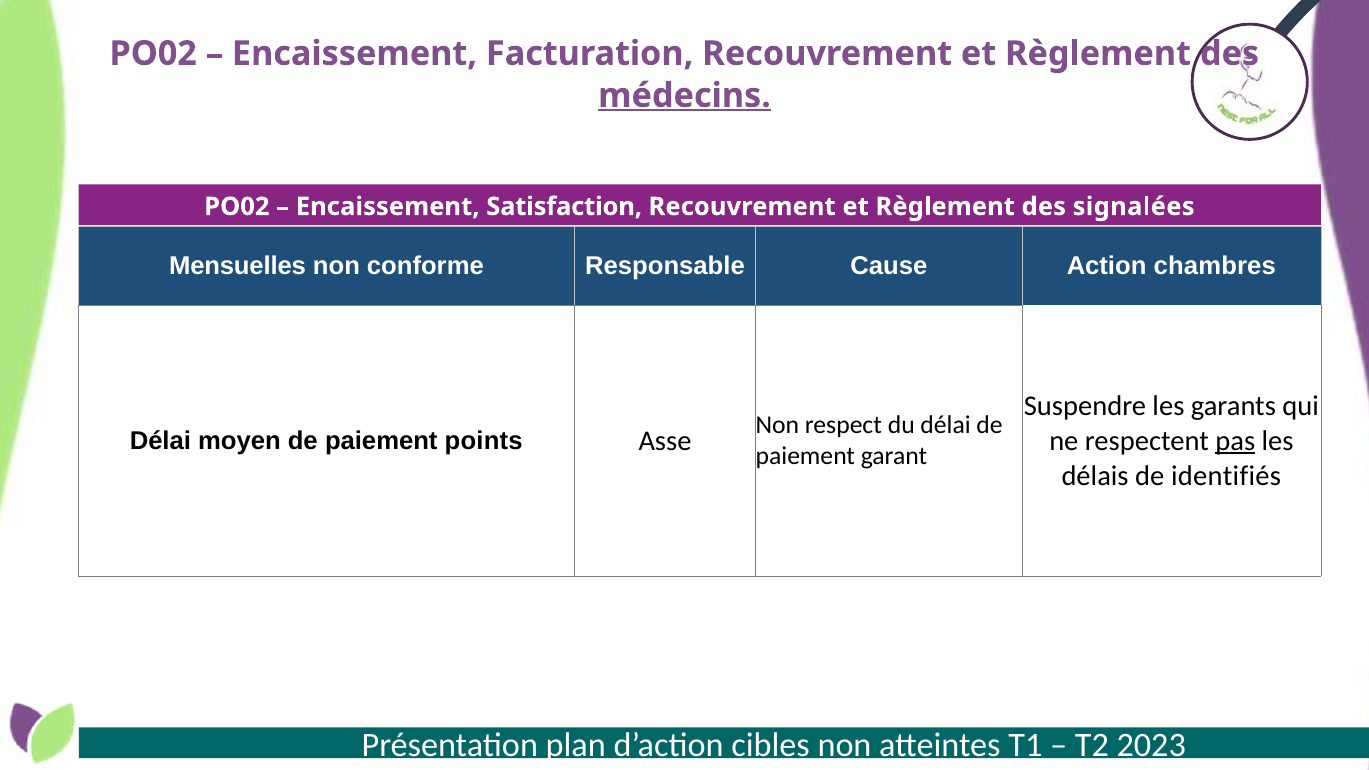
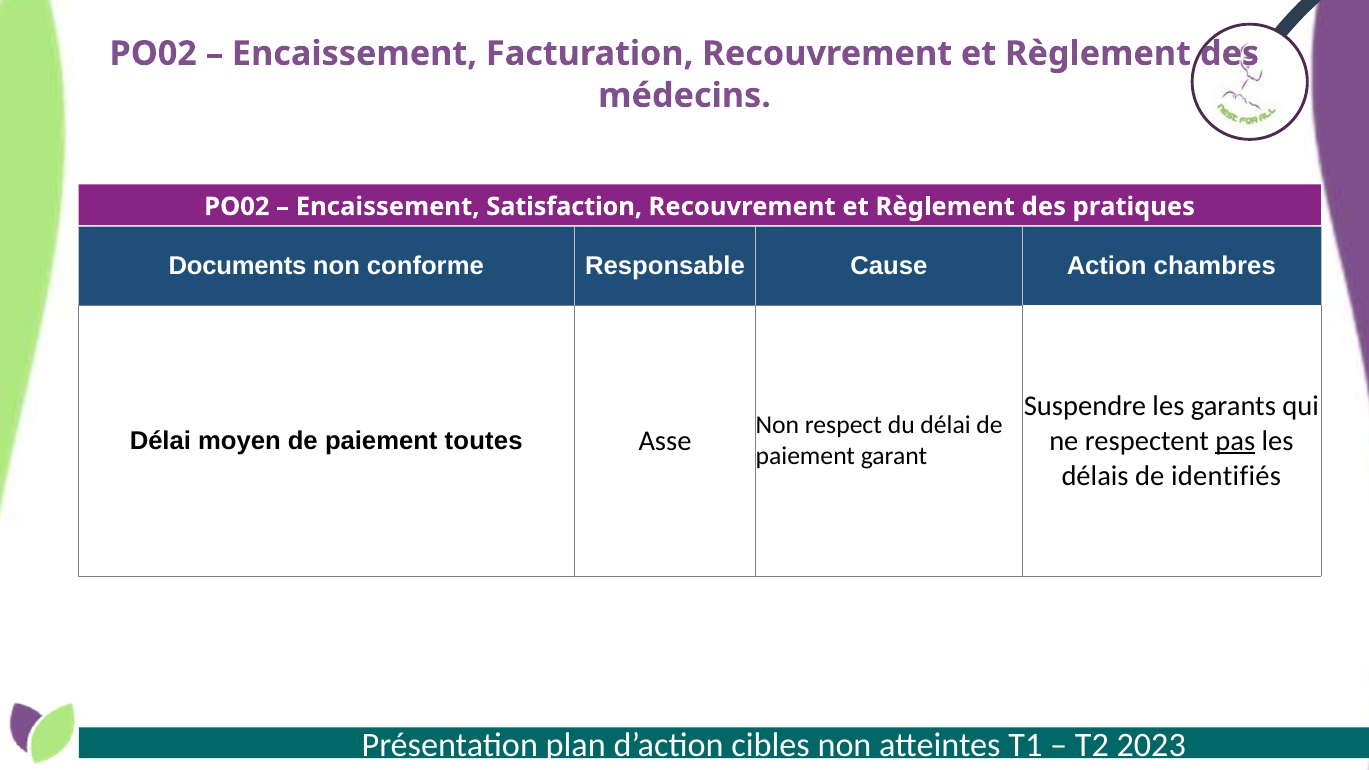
médecins underline: present -> none (684, 96)
signalées: signalées -> pratiques (1134, 207)
Mensuelles: Mensuelles -> Documents (238, 266)
points: points -> toutes (484, 441)
